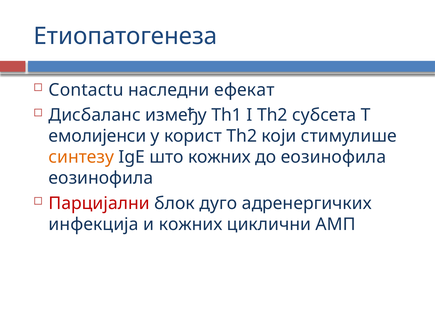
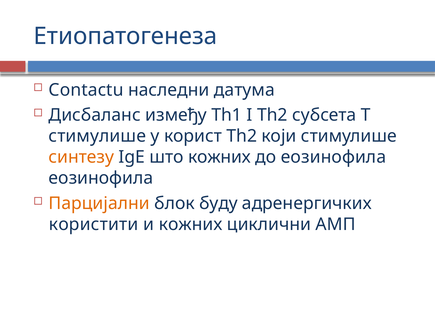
ефекат: ефекат -> датума (244, 90)
емолијенси: емолијенси -> стимулише (97, 136)
Парцијални colour: red -> orange (99, 204)
дуго: дуго -> буду (218, 204)
инфекција: инфекција -> користити (94, 225)
